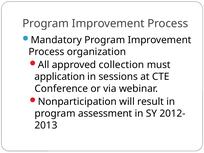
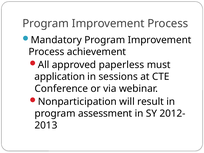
organization: organization -> achievement (96, 52)
collection: collection -> paperless (121, 65)
